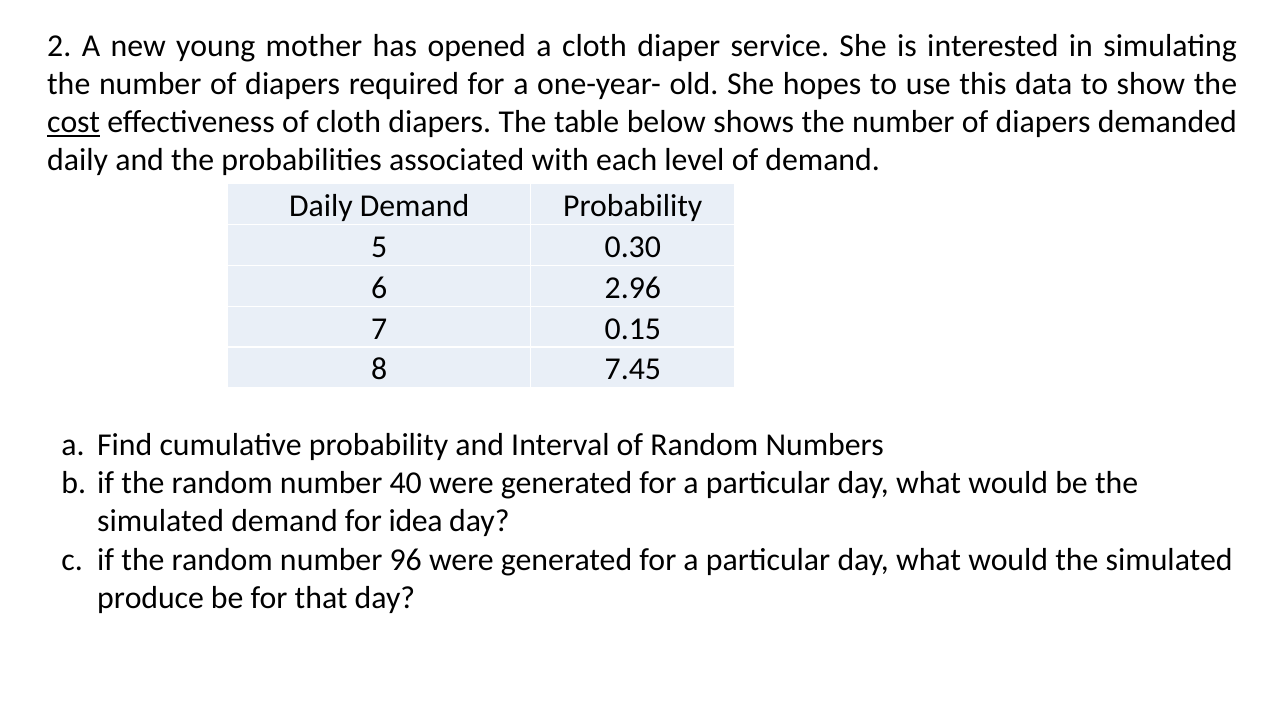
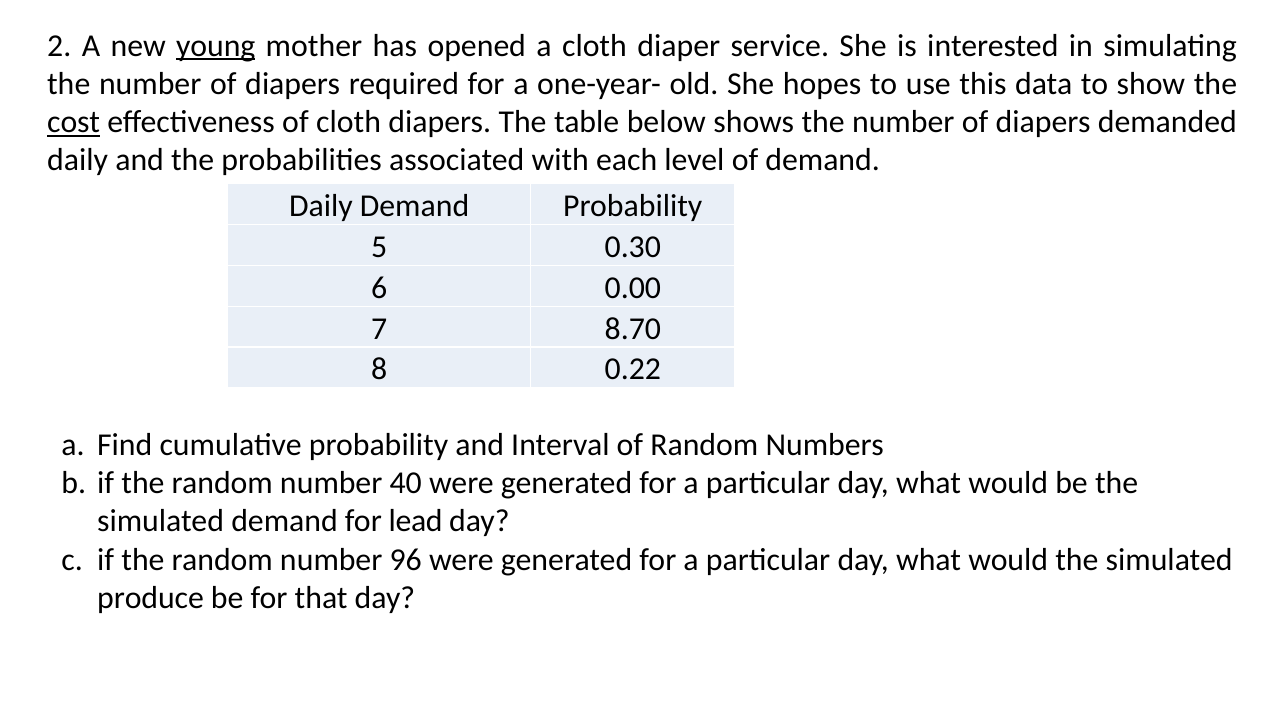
young underline: none -> present (216, 46)
2.96: 2.96 -> 0.00 (633, 287)
0.15: 0.15 -> 8.70 (633, 328)
7.45: 7.45 -> 0.22 (633, 369)
idea: idea -> lead (416, 521)
